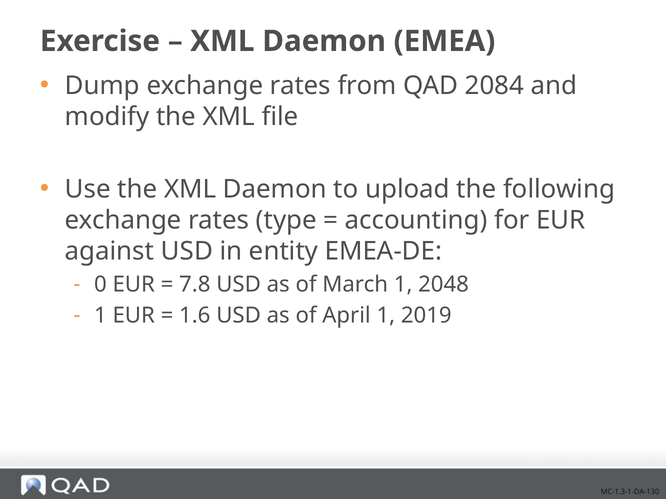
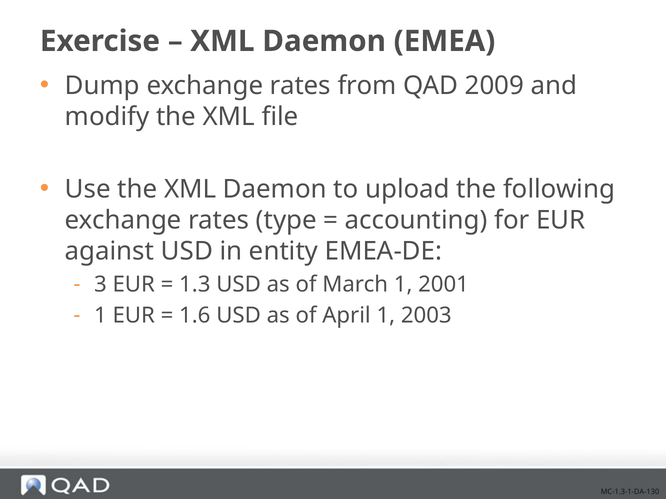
2084: 2084 -> 2009 (494, 86)
0: 0 -> 3 (100, 285)
7.8: 7.8 -> 1.3 (195, 285)
2048: 2048 -> 2001 (444, 285)
2019: 2019 -> 2003 (426, 316)
